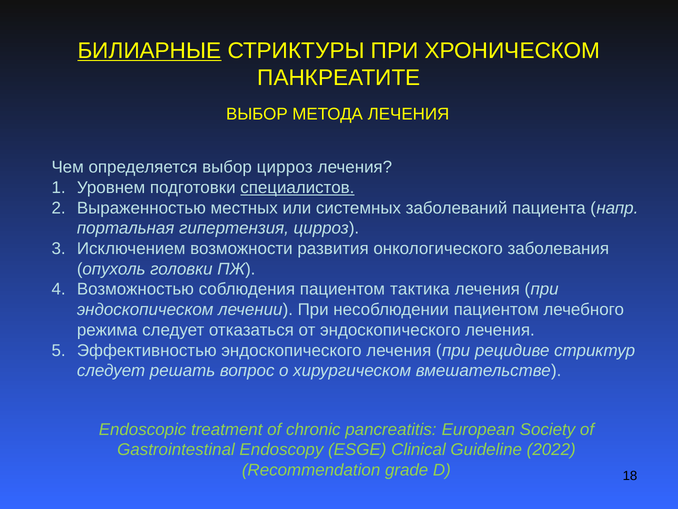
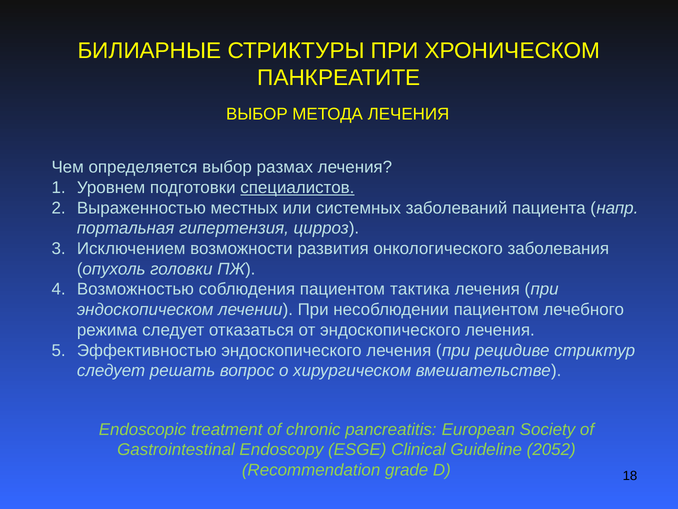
БИЛИАРНЫЕ underline: present -> none (149, 51)
выбор цирроз: цирроз -> размах (285, 167)
2022: 2022 -> 2052 (551, 449)
